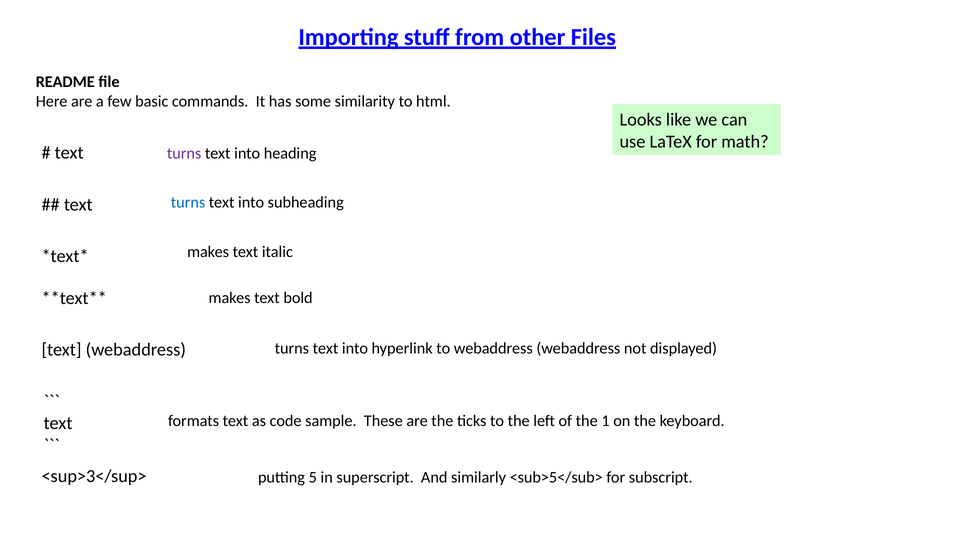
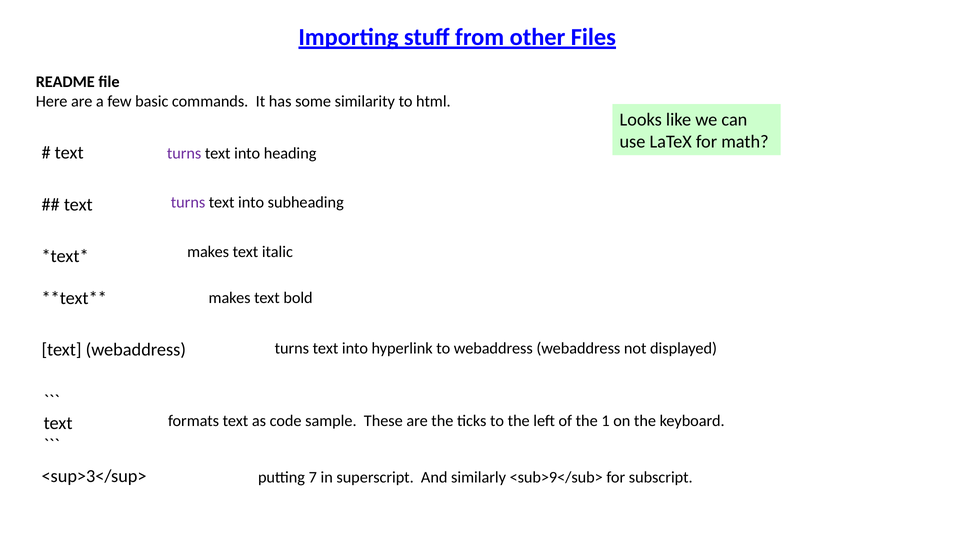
turns colour: blue -> purple (188, 202)
5: 5 -> 7 (313, 477)
<sub>5</sub>: <sub>5</sub> -> <sub>9</sub> (556, 477)
